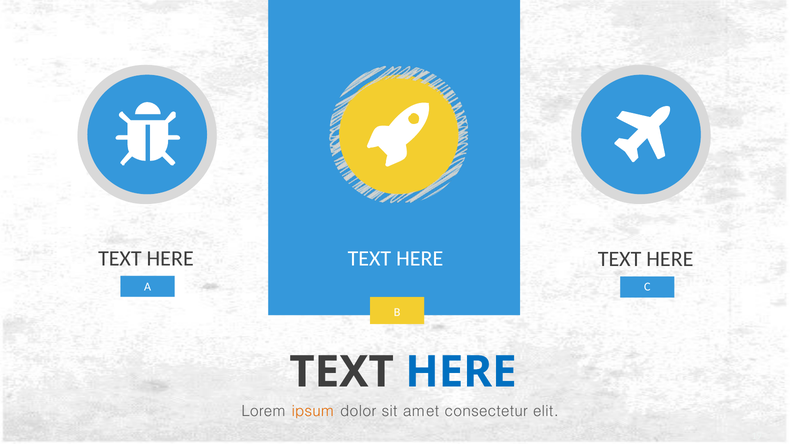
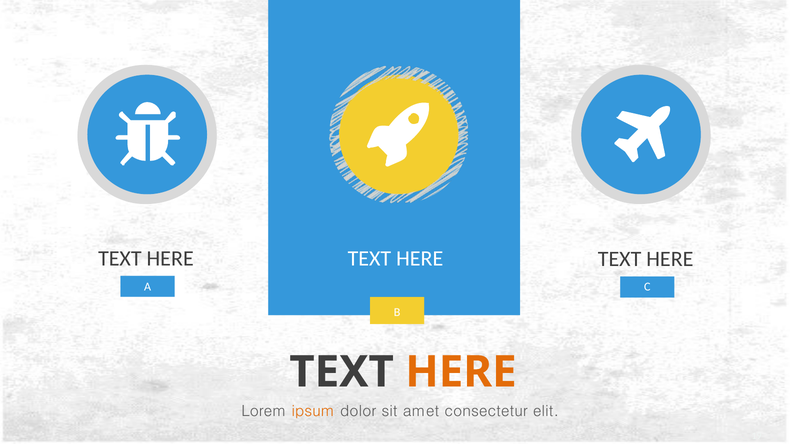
HERE colour: blue -> orange (461, 372)
